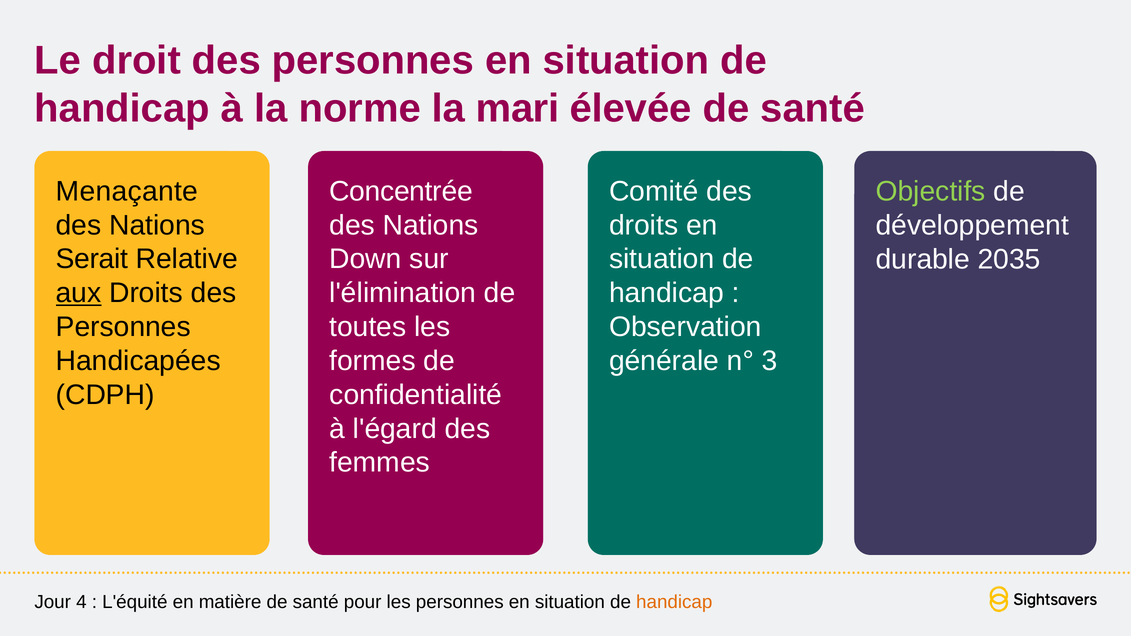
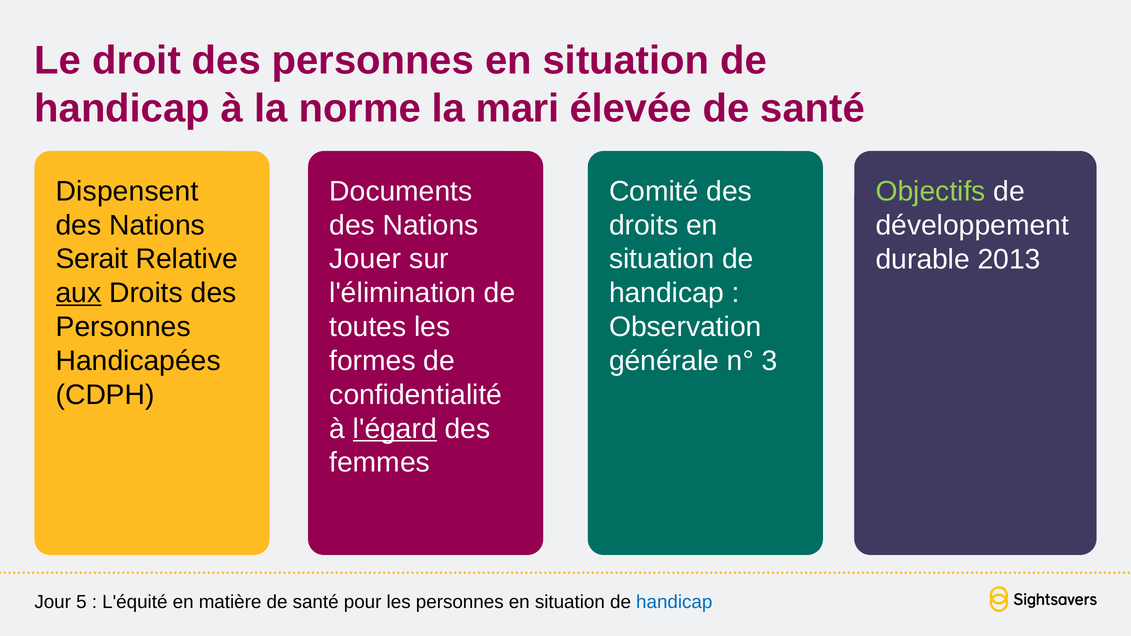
Menaçante: Menaçante -> Dispensent (127, 191)
Concentrée: Concentrée -> Documents (401, 191)
Down: Down -> Jouer (365, 259)
2035: 2035 -> 2013 (1009, 259)
l'égard underline: none -> present (395, 429)
4: 4 -> 5 (81, 602)
handicap colour: orange -> blue (674, 602)
